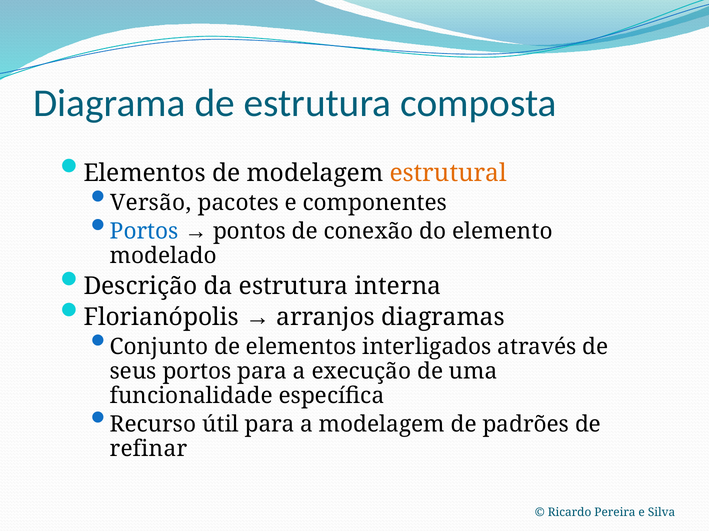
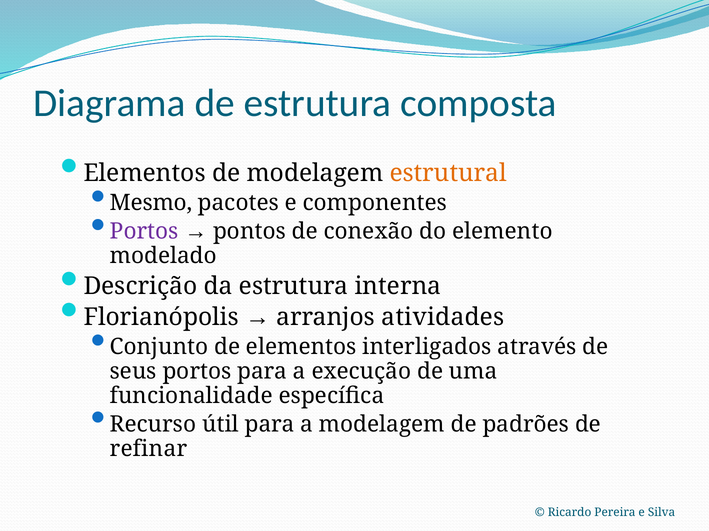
Versão: Versão -> Mesmo (151, 203)
Portos colour: blue -> purple (144, 232)
diagramas: diagramas -> atividades (443, 318)
